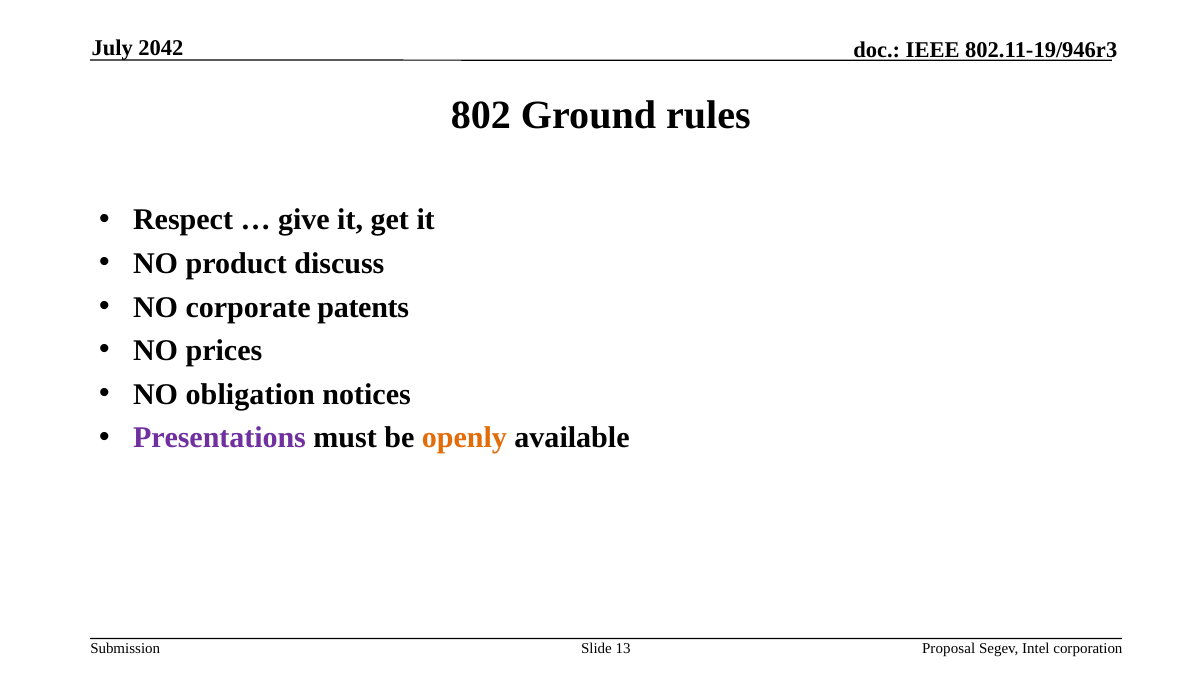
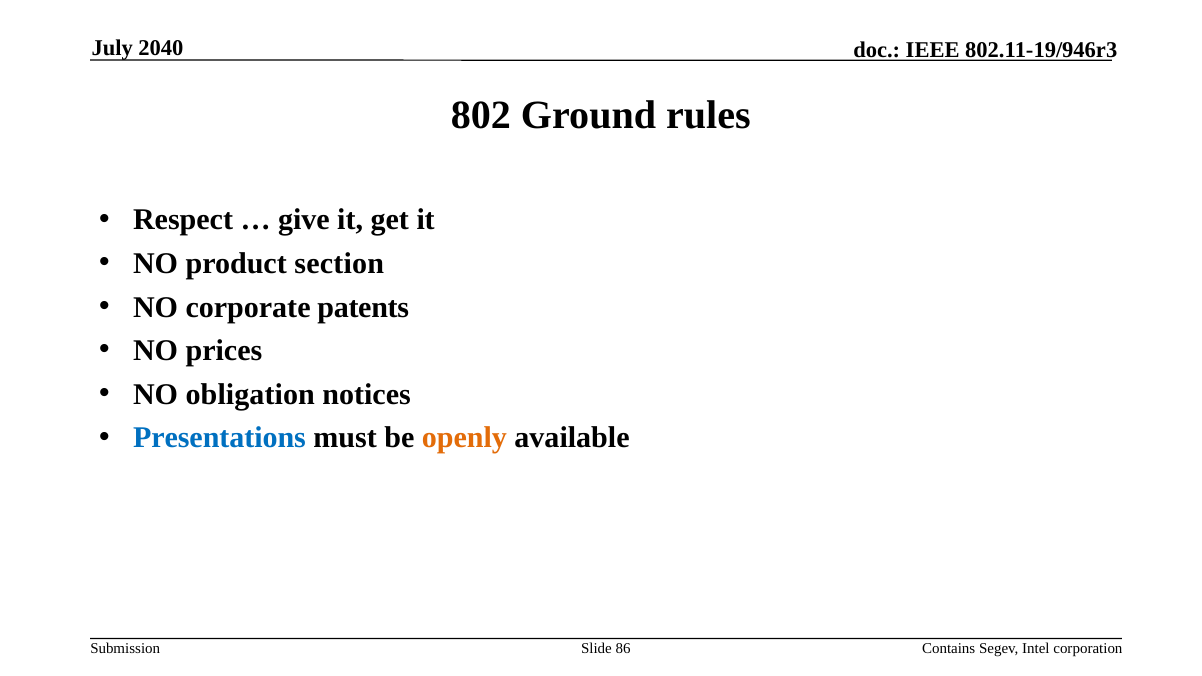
2042: 2042 -> 2040 (161, 48)
discuss: discuss -> section (339, 264)
Presentations colour: purple -> blue (219, 438)
13: 13 -> 86 (623, 648)
Proposal: Proposal -> Contains (949, 648)
